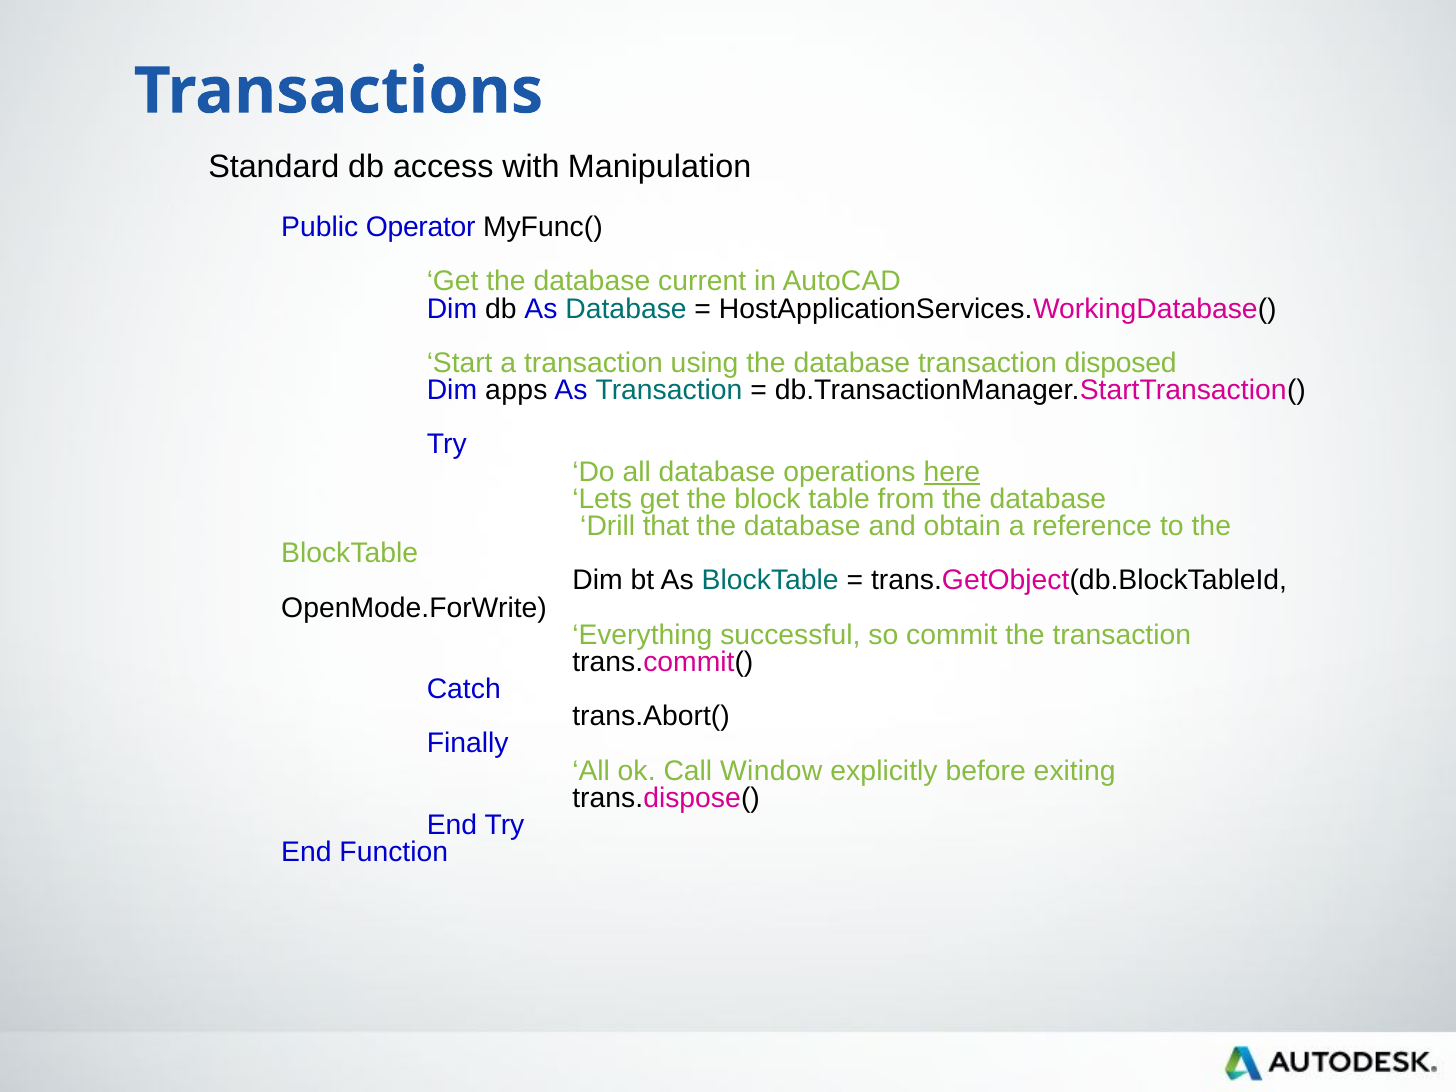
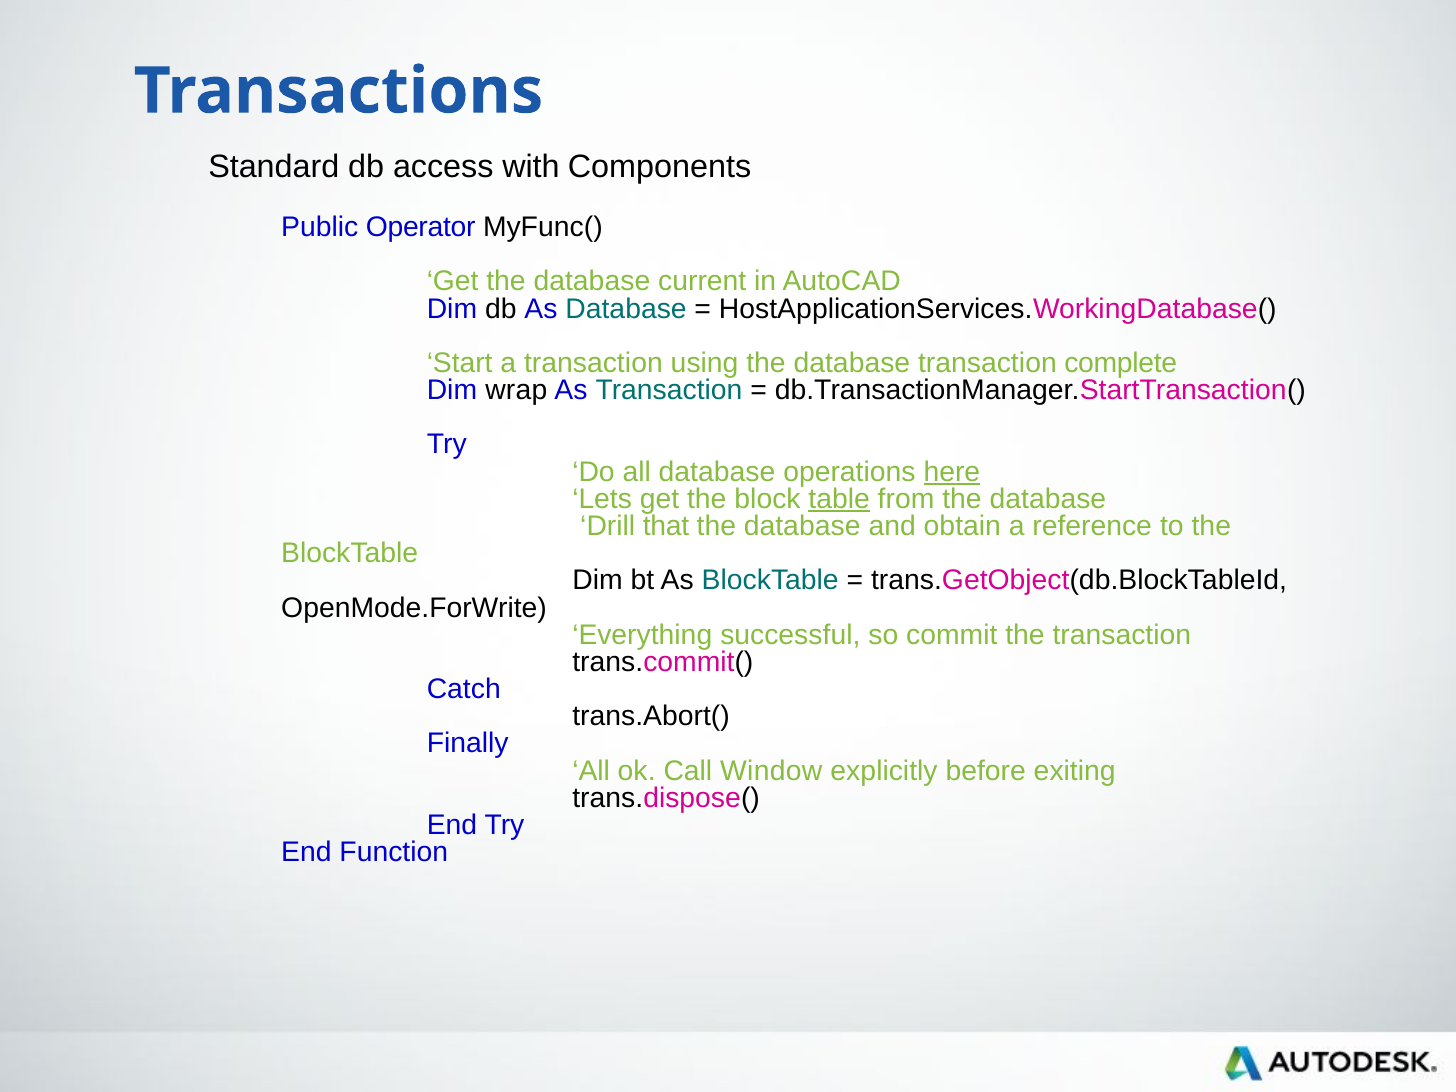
Manipulation: Manipulation -> Components (660, 167)
disposed: disposed -> complete (1121, 363)
apps: apps -> wrap (516, 390)
table underline: none -> present (839, 499)
